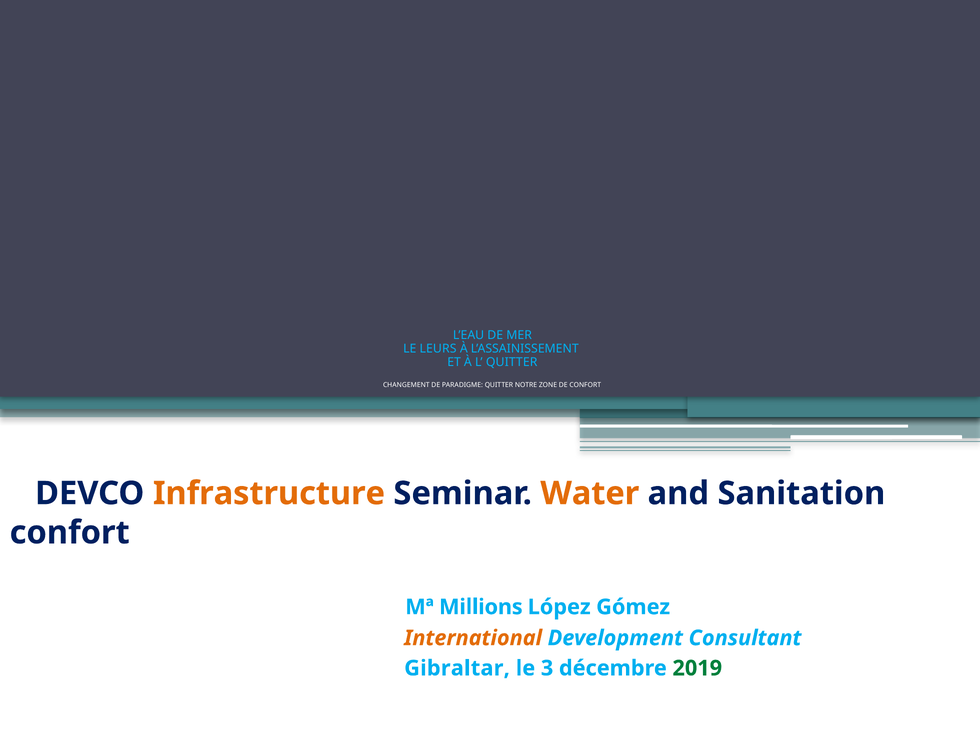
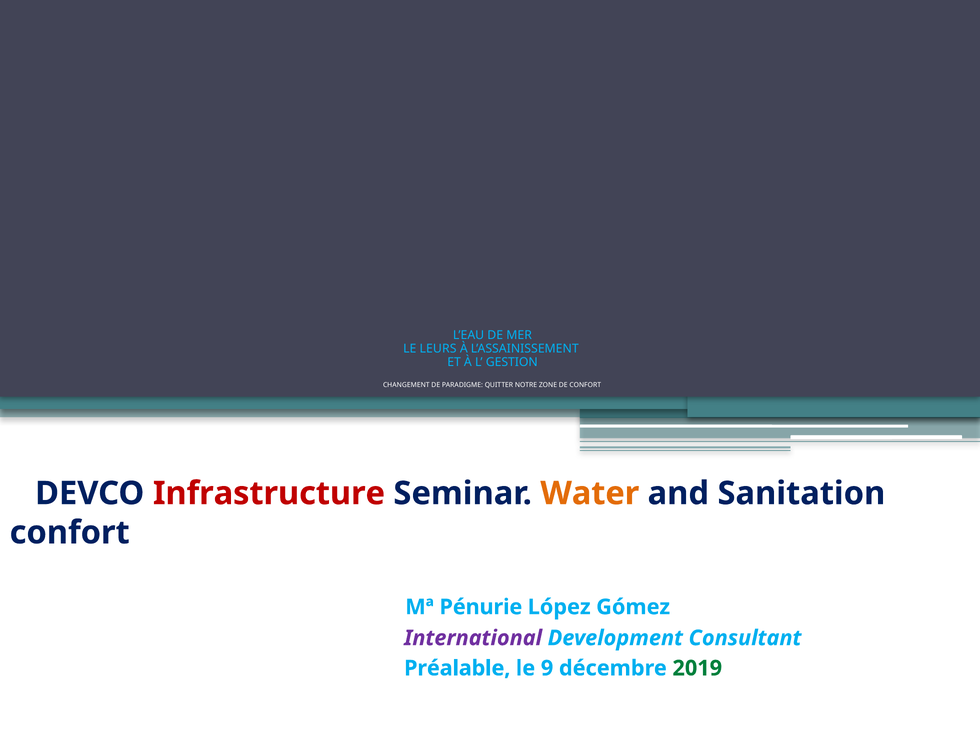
L QUITTER: QUITTER -> GESTION (512, 362)
Infrastructure colour: orange -> red (269, 493)
Millions: Millions -> Pénurie (481, 607)
International colour: orange -> purple (473, 638)
Gibraltar: Gibraltar -> Préalable (457, 668)
3: 3 -> 9 (547, 668)
